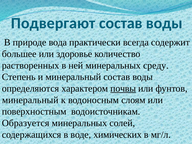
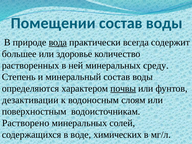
Подвергают: Подвергают -> Помещении (53, 23)
вода underline: none -> present (58, 42)
минеральный: минеральный -> дезактивации (30, 100)
Образуется: Образуется -> Растворено (26, 123)
